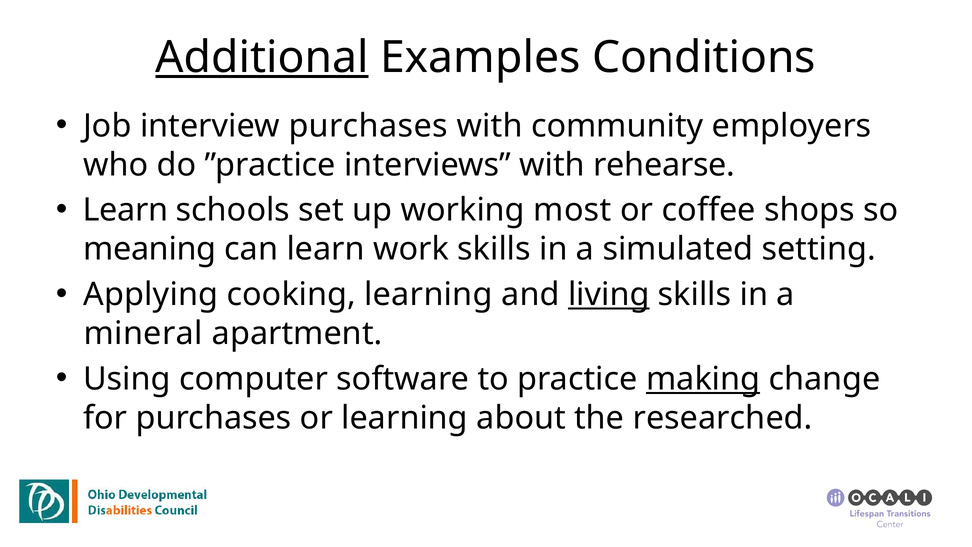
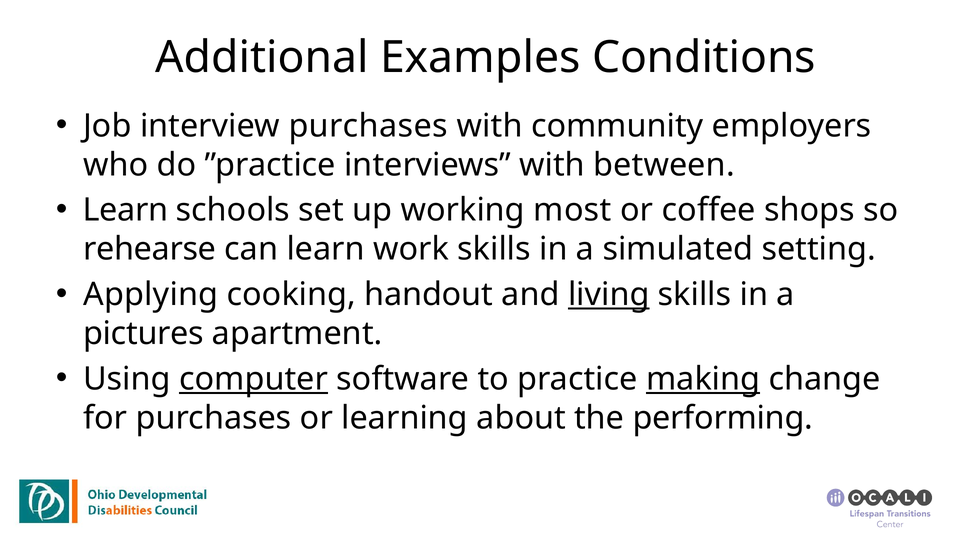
Additional underline: present -> none (262, 57)
rehearse: rehearse -> between (664, 165)
meaning: meaning -> rehearse (150, 249)
cooking learning: learning -> handout (429, 294)
mineral: mineral -> pictures (144, 333)
computer underline: none -> present (254, 379)
researched: researched -> performing (723, 418)
